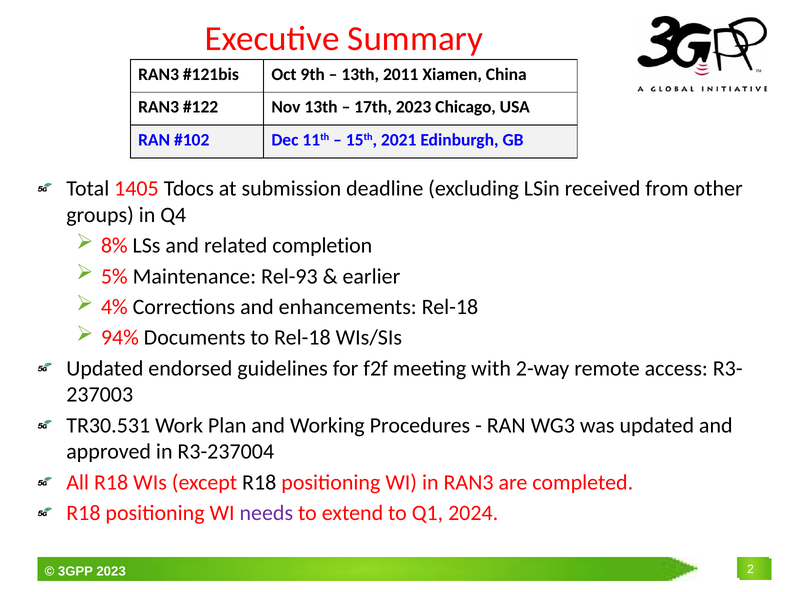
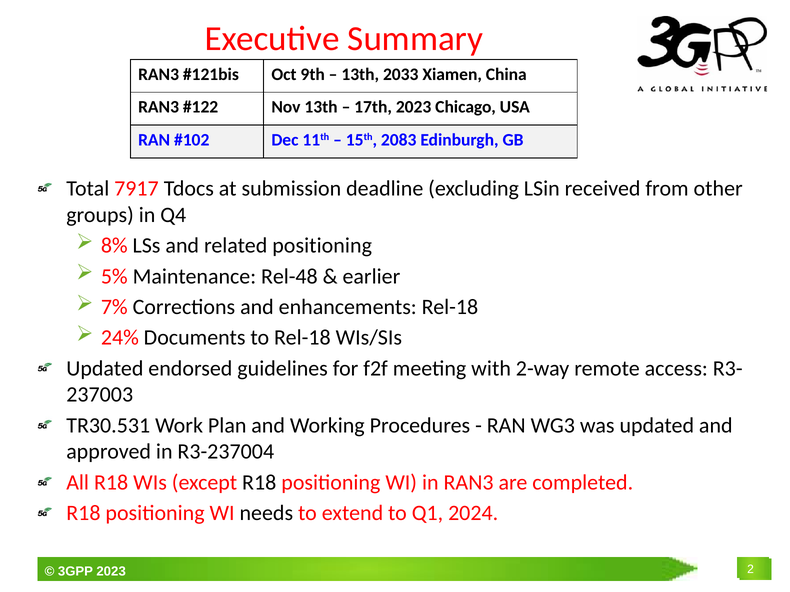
2011: 2011 -> 2033 (401, 74)
2021: 2021 -> 2083 (399, 140)
1405: 1405 -> 7917 (136, 189)
related completion: completion -> positioning (322, 246)
Rel-93: Rel-93 -> Rel-48 (289, 277)
4%: 4% -> 7% (114, 307)
94%: 94% -> 24% (120, 338)
needs colour: purple -> black (266, 514)
